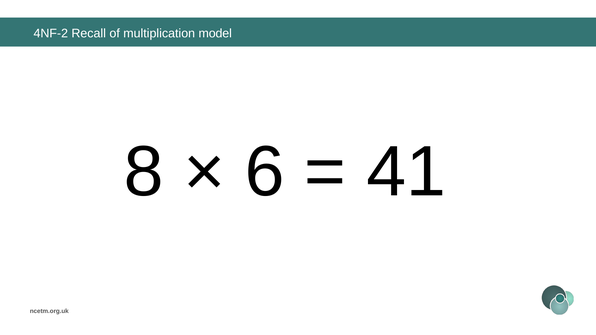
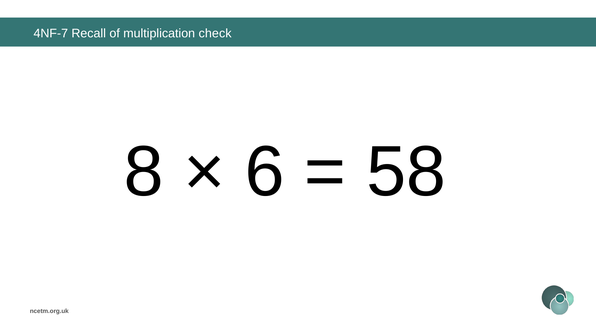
4NF-2: 4NF-2 -> 4NF-7 (51, 33)
model: model -> check (215, 33)
41: 41 -> 58 (406, 172)
